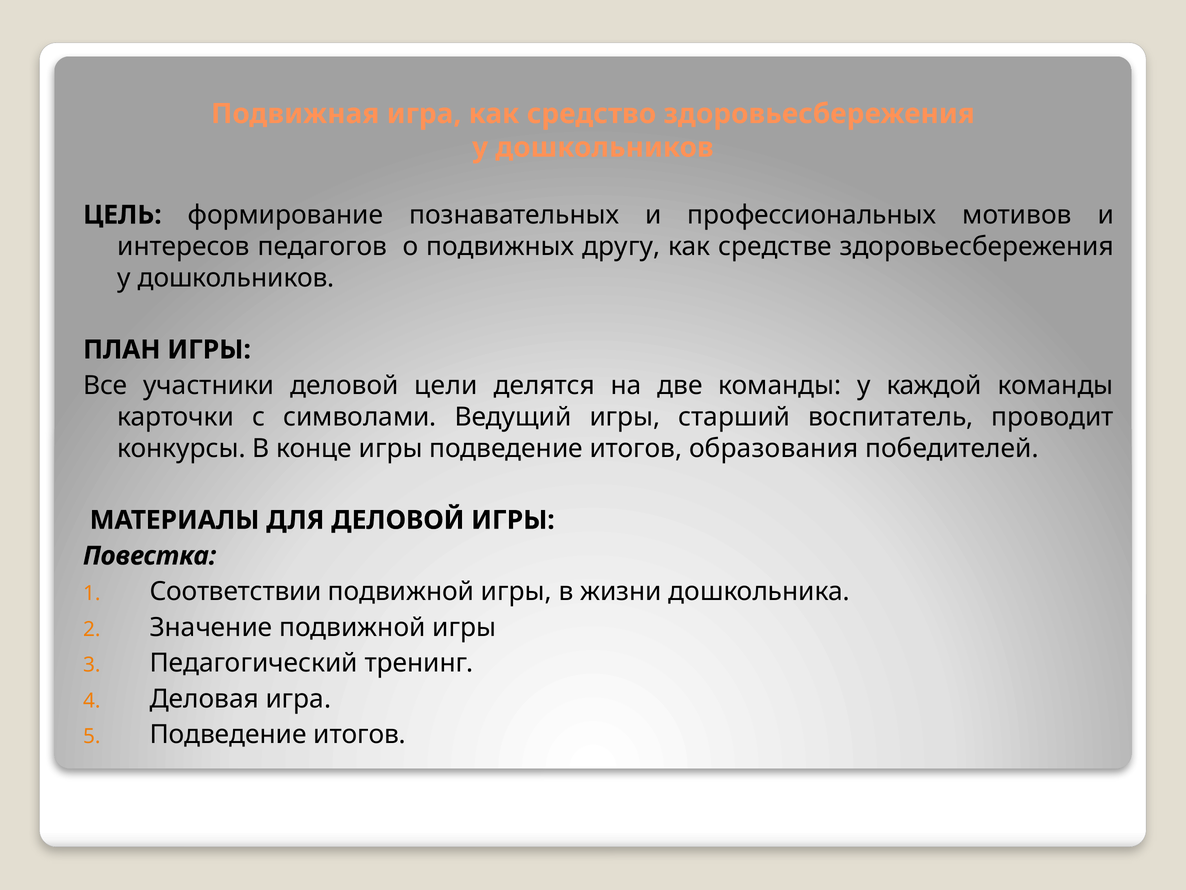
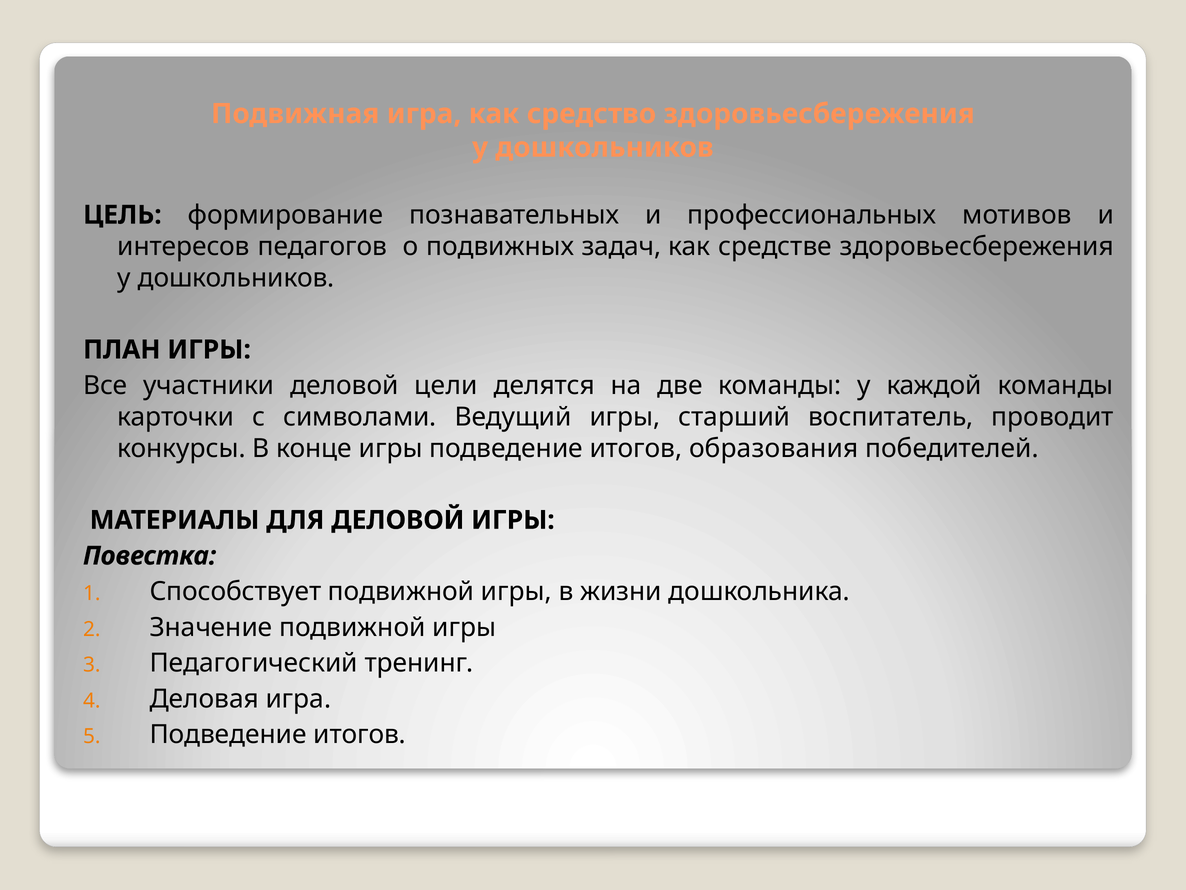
другу: другу -> задач (621, 246)
Соответствии: Соответствии -> Способствует (236, 591)
